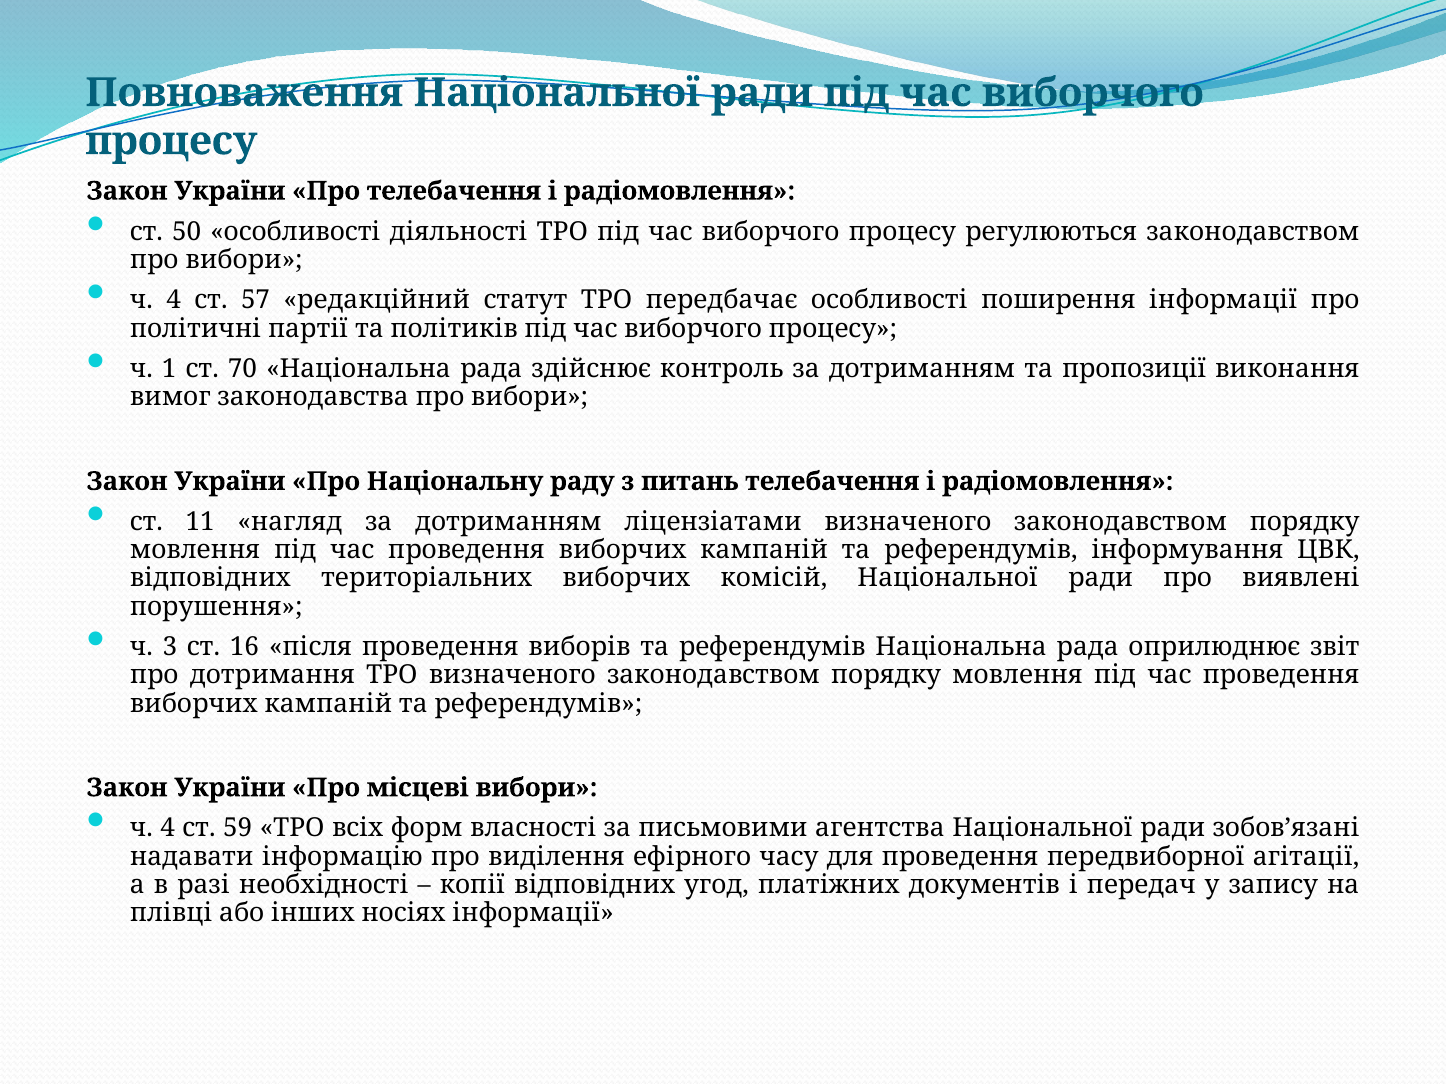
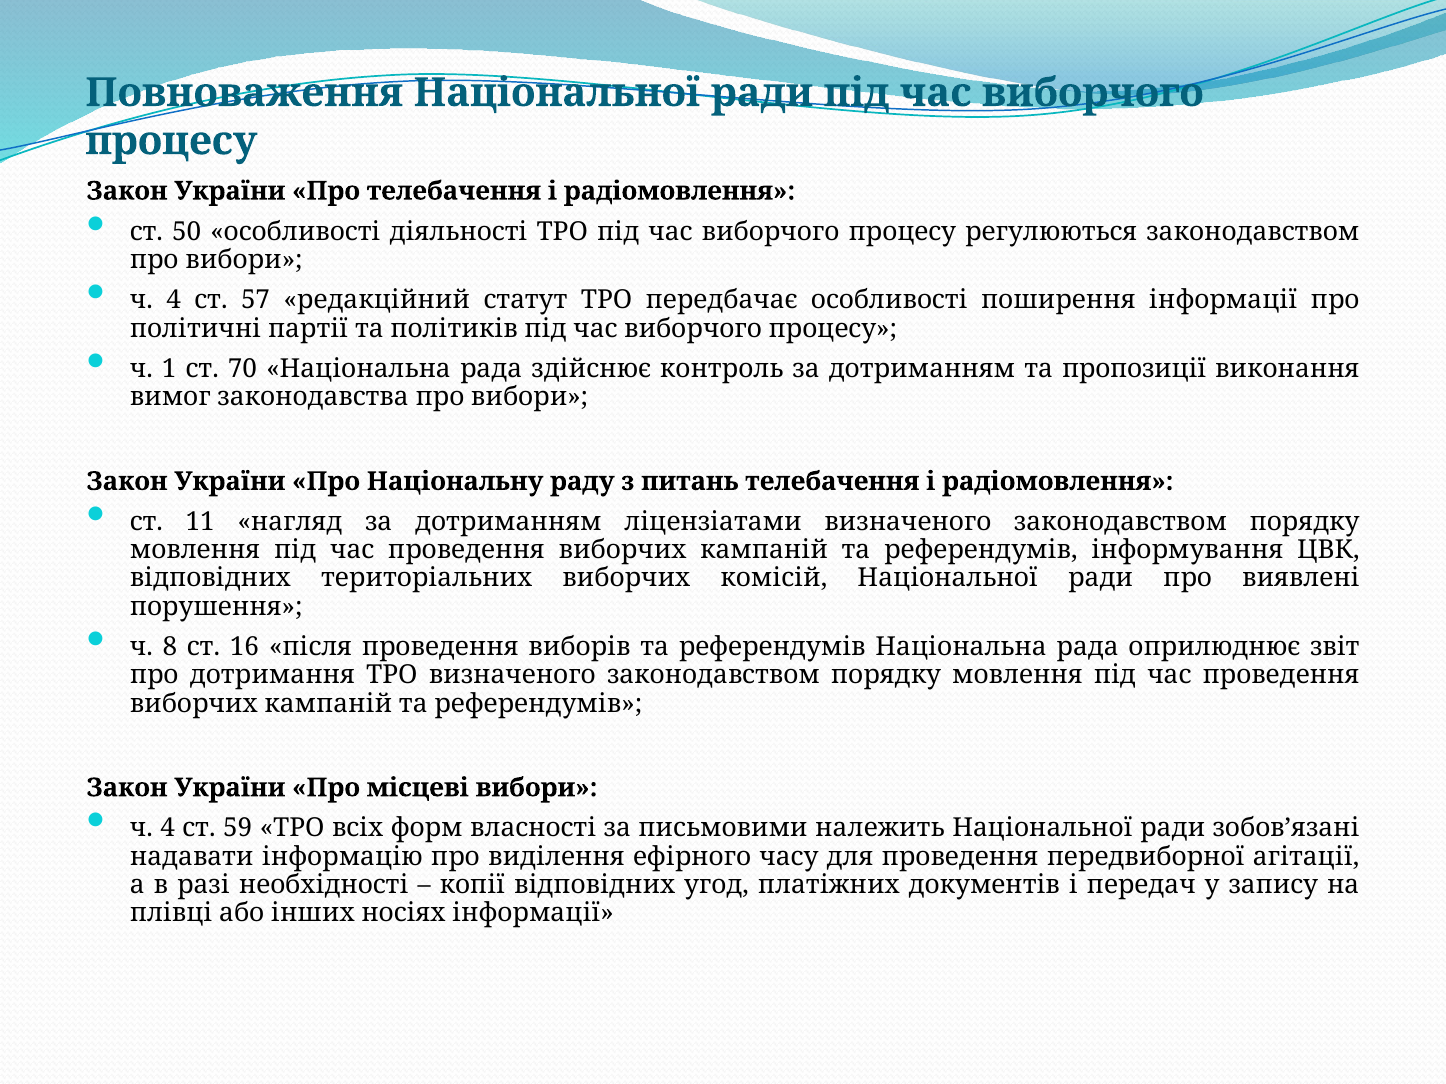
3: 3 -> 8 (170, 647)
агентства: агентства -> належить (880, 829)
